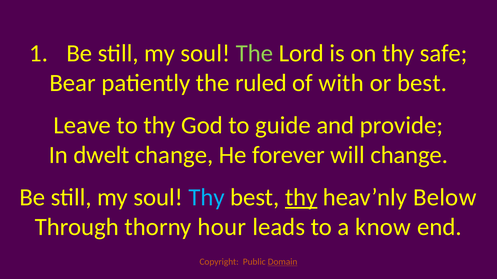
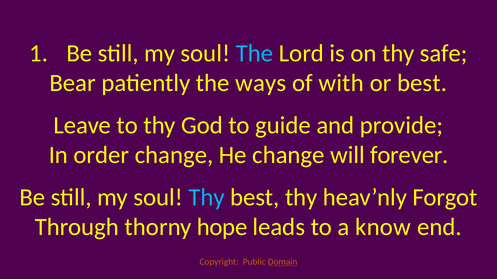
The colour: light green -> light blue (254, 53)
ruled: ruled -> ways (261, 83)
dwelt: dwelt -> order (101, 155)
He forever: forever -> change (288, 155)
will change: change -> forever (409, 155)
thy underline: present -> none (301, 198)
Below: Below -> Forgot (445, 198)
hour: hour -> hope (222, 227)
